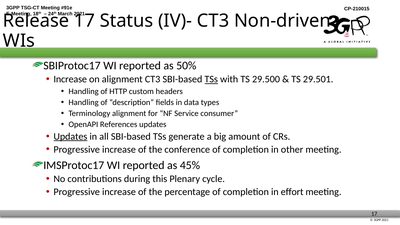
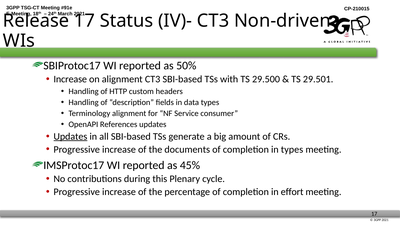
TSs underline: present -> none (211, 79)
conference: conference -> documents (187, 149)
in other: other -> types (292, 149)
